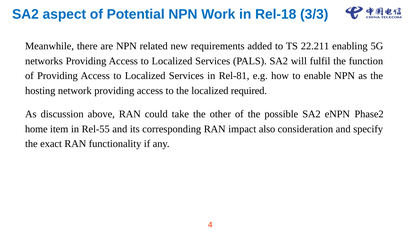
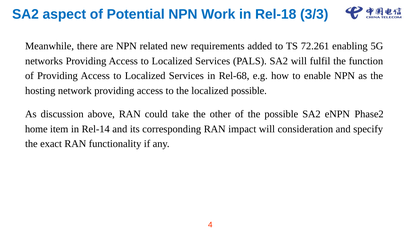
22.211: 22.211 -> 72.261 (315, 46)
Rel-81: Rel-81 -> Rel-68 (234, 76)
localized required: required -> possible (249, 91)
Rel-55: Rel-55 -> Rel-14 (96, 129)
impact also: also -> will (267, 129)
